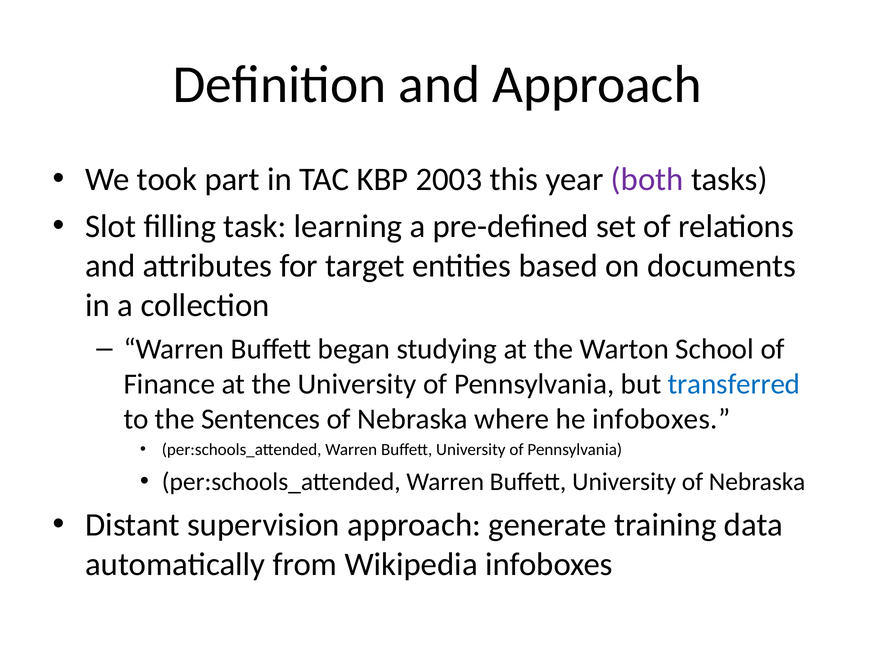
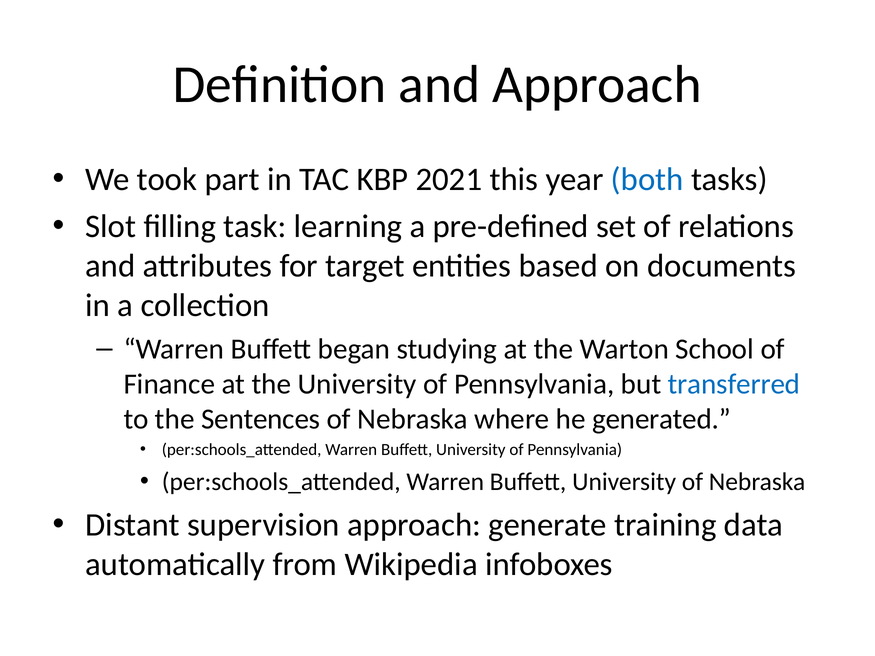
2003: 2003 -> 2021 (449, 179)
both colour: purple -> blue (647, 179)
he infoboxes: infoboxes -> generated (662, 419)
